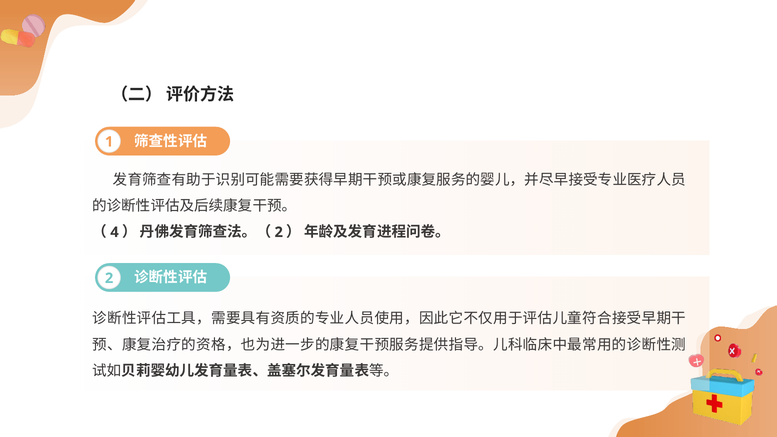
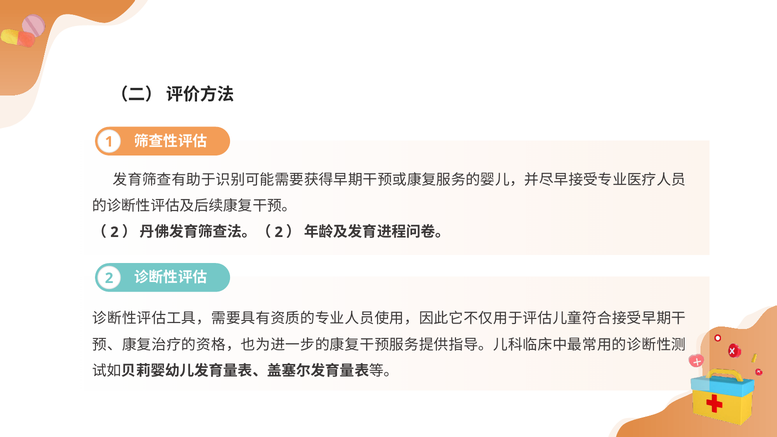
4: 4 -> 2 (114, 232)
